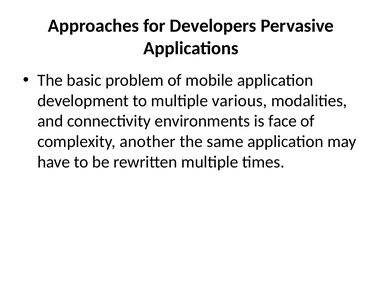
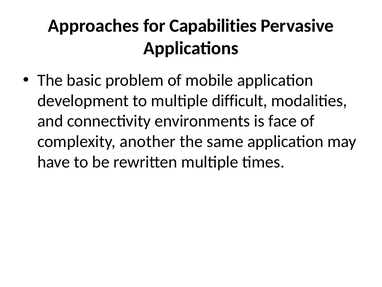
Developers: Developers -> Capabilities (213, 26)
various: various -> difficult (240, 101)
